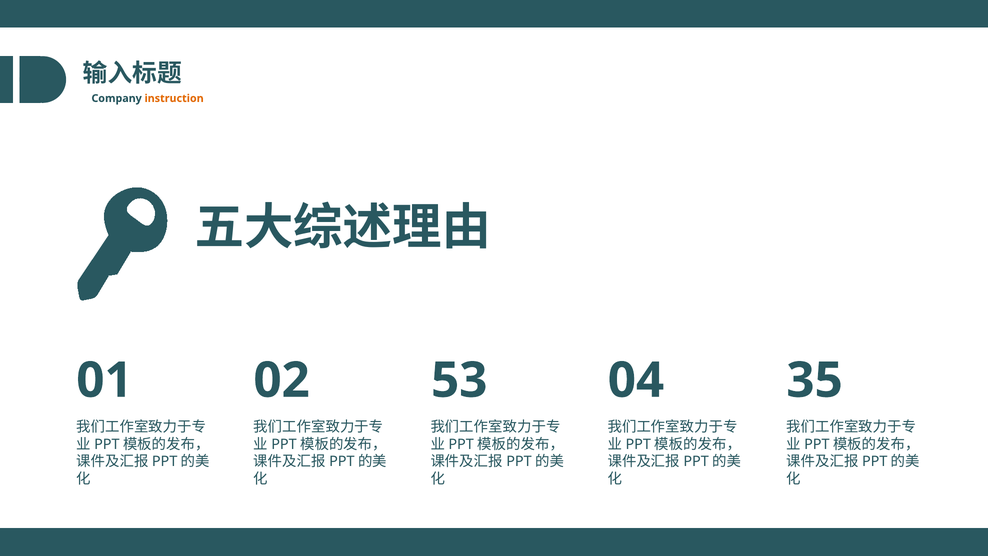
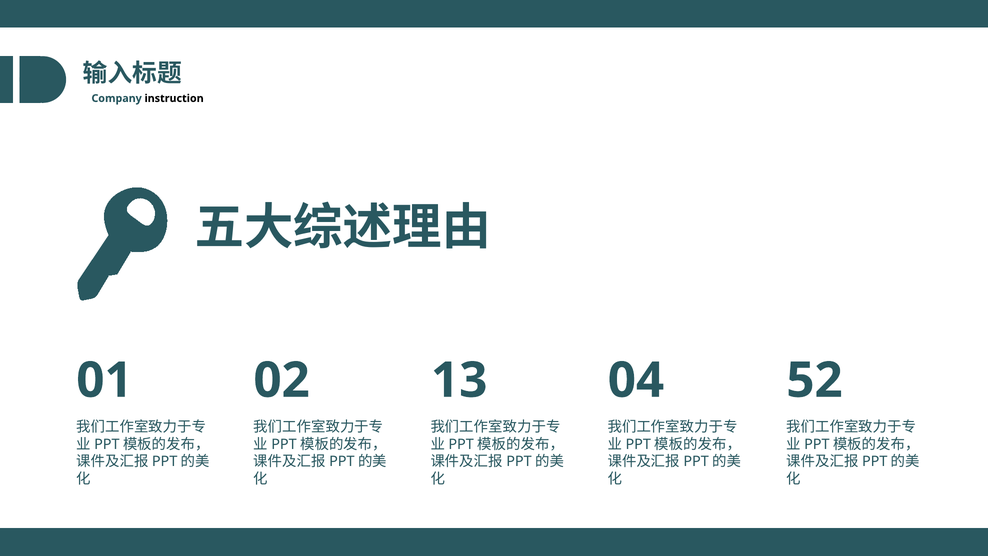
instruction colour: orange -> black (174, 98)
53: 53 -> 13 (459, 380)
35: 35 -> 52 (815, 380)
